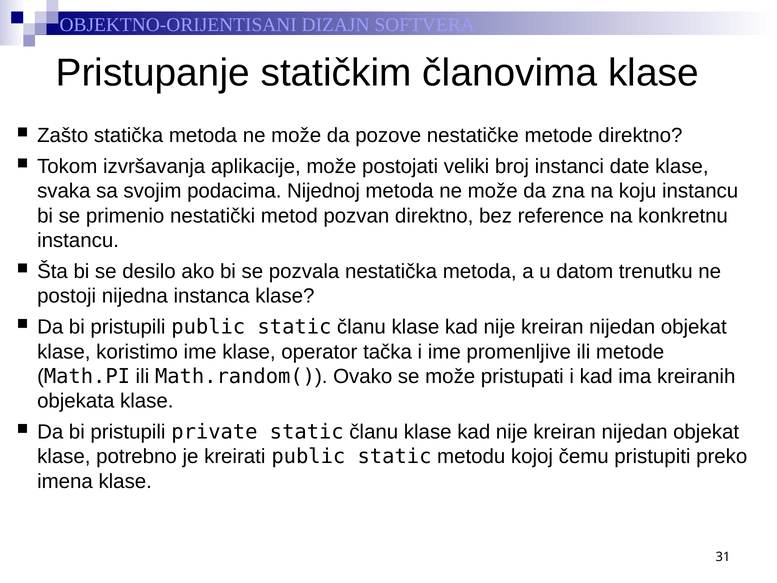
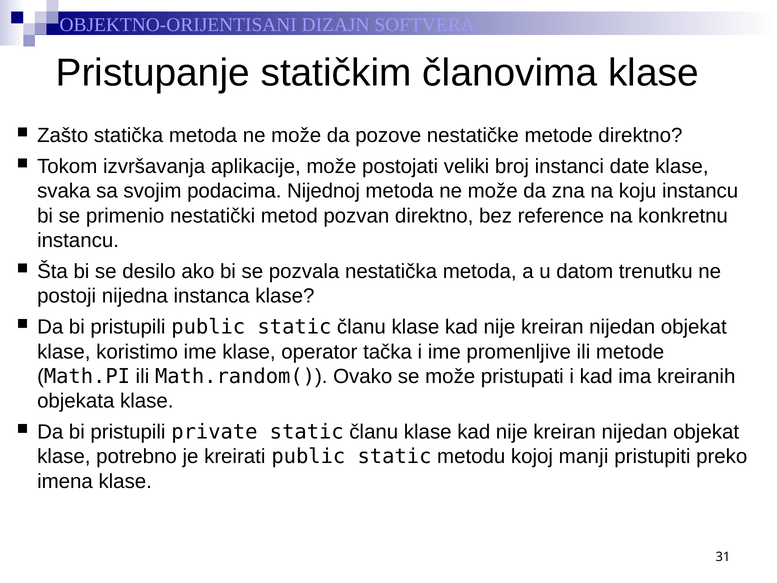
čemu: čemu -> manji (584, 457)
